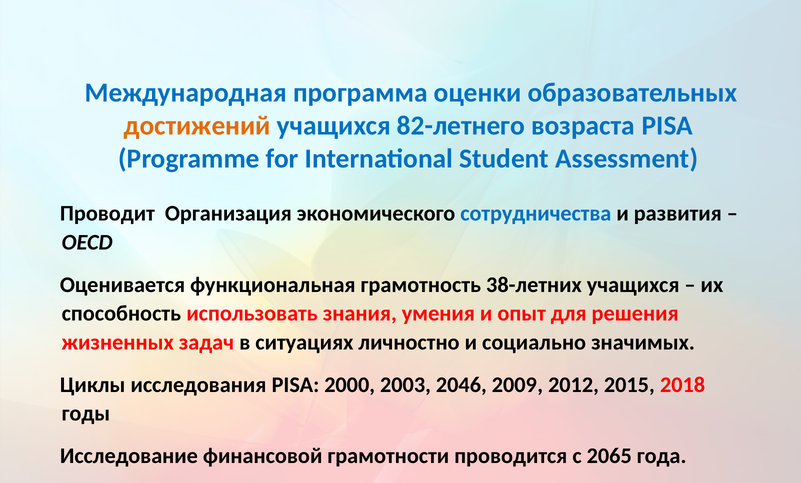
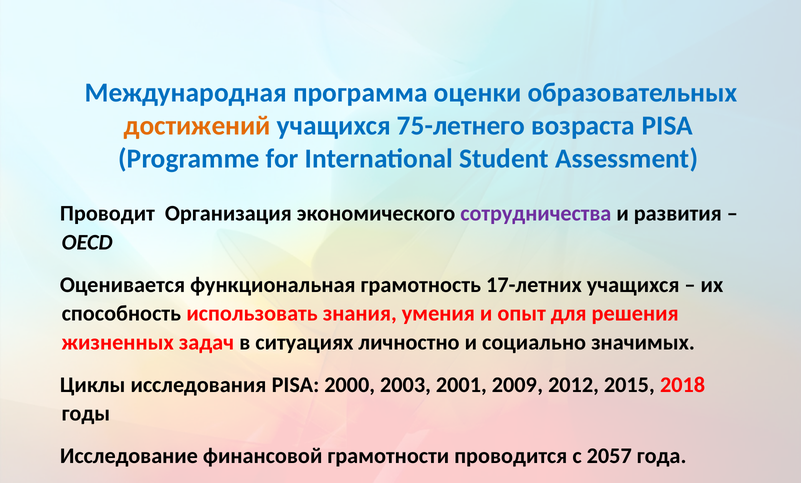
82-летнего: 82-летнего -> 75-летнего (461, 126)
сотрудничества colour: blue -> purple (536, 214)
38-летних: 38-летних -> 17-летних (534, 285)
2046: 2046 -> 2001 (461, 385)
2065: 2065 -> 2057 (609, 456)
